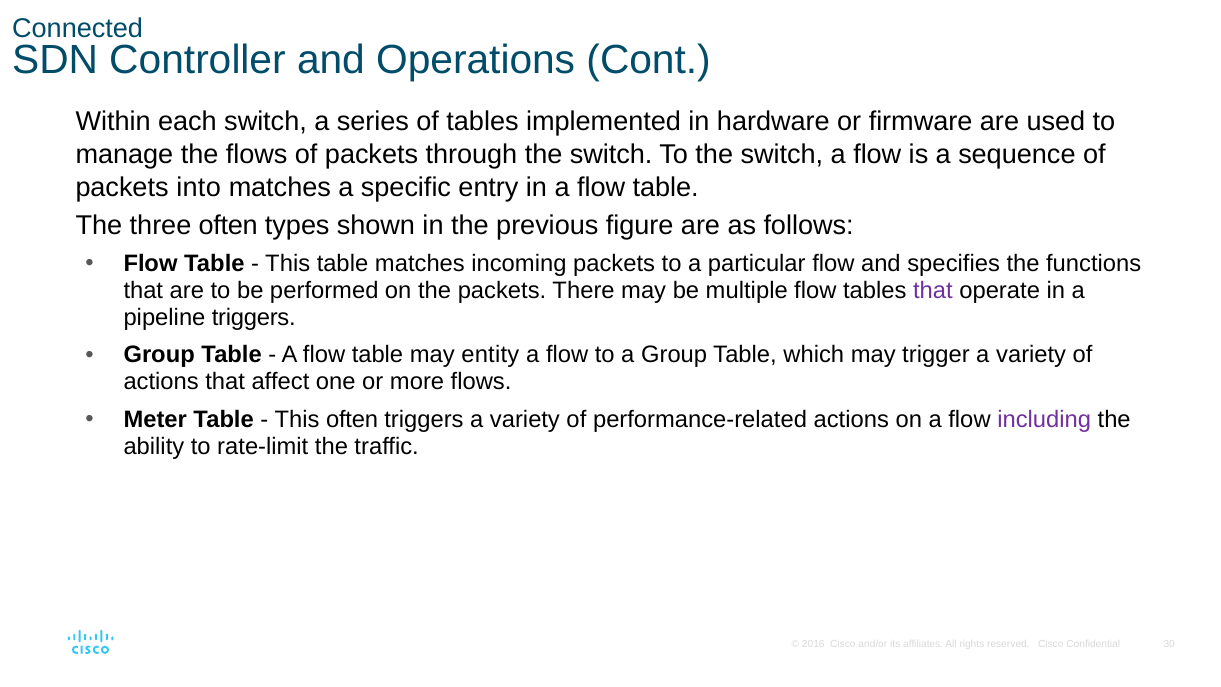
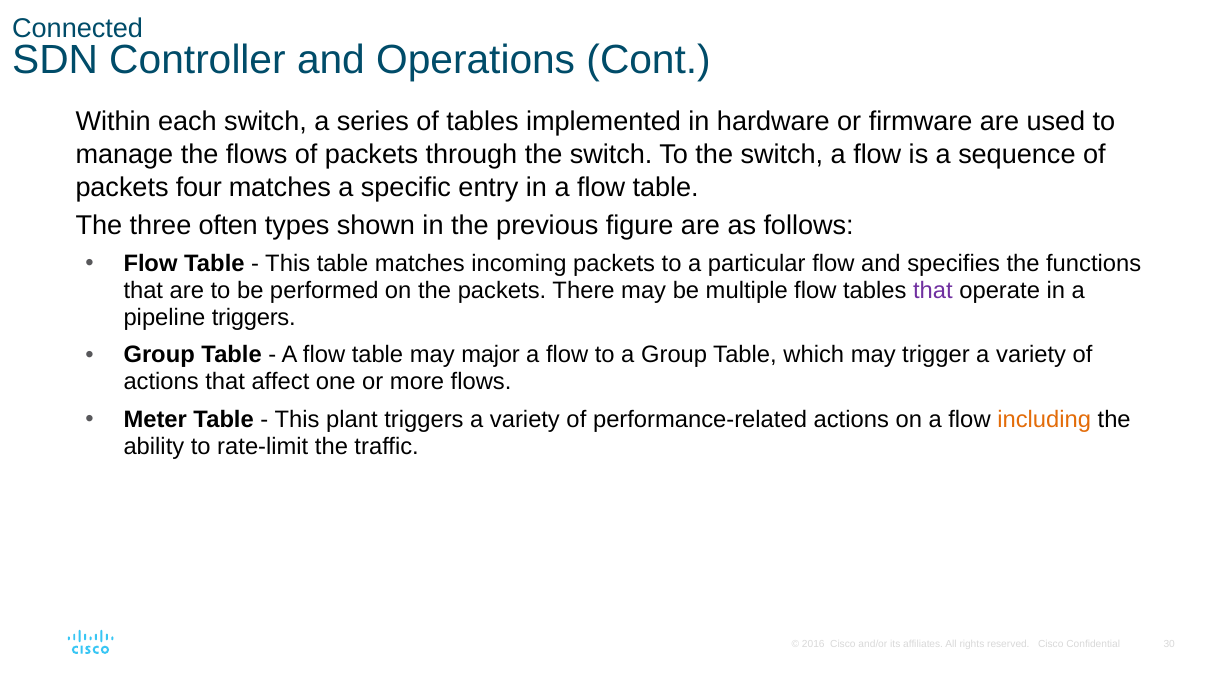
into: into -> four (199, 187)
entity: entity -> major (491, 355)
This often: often -> plant (352, 419)
including colour: purple -> orange (1044, 419)
